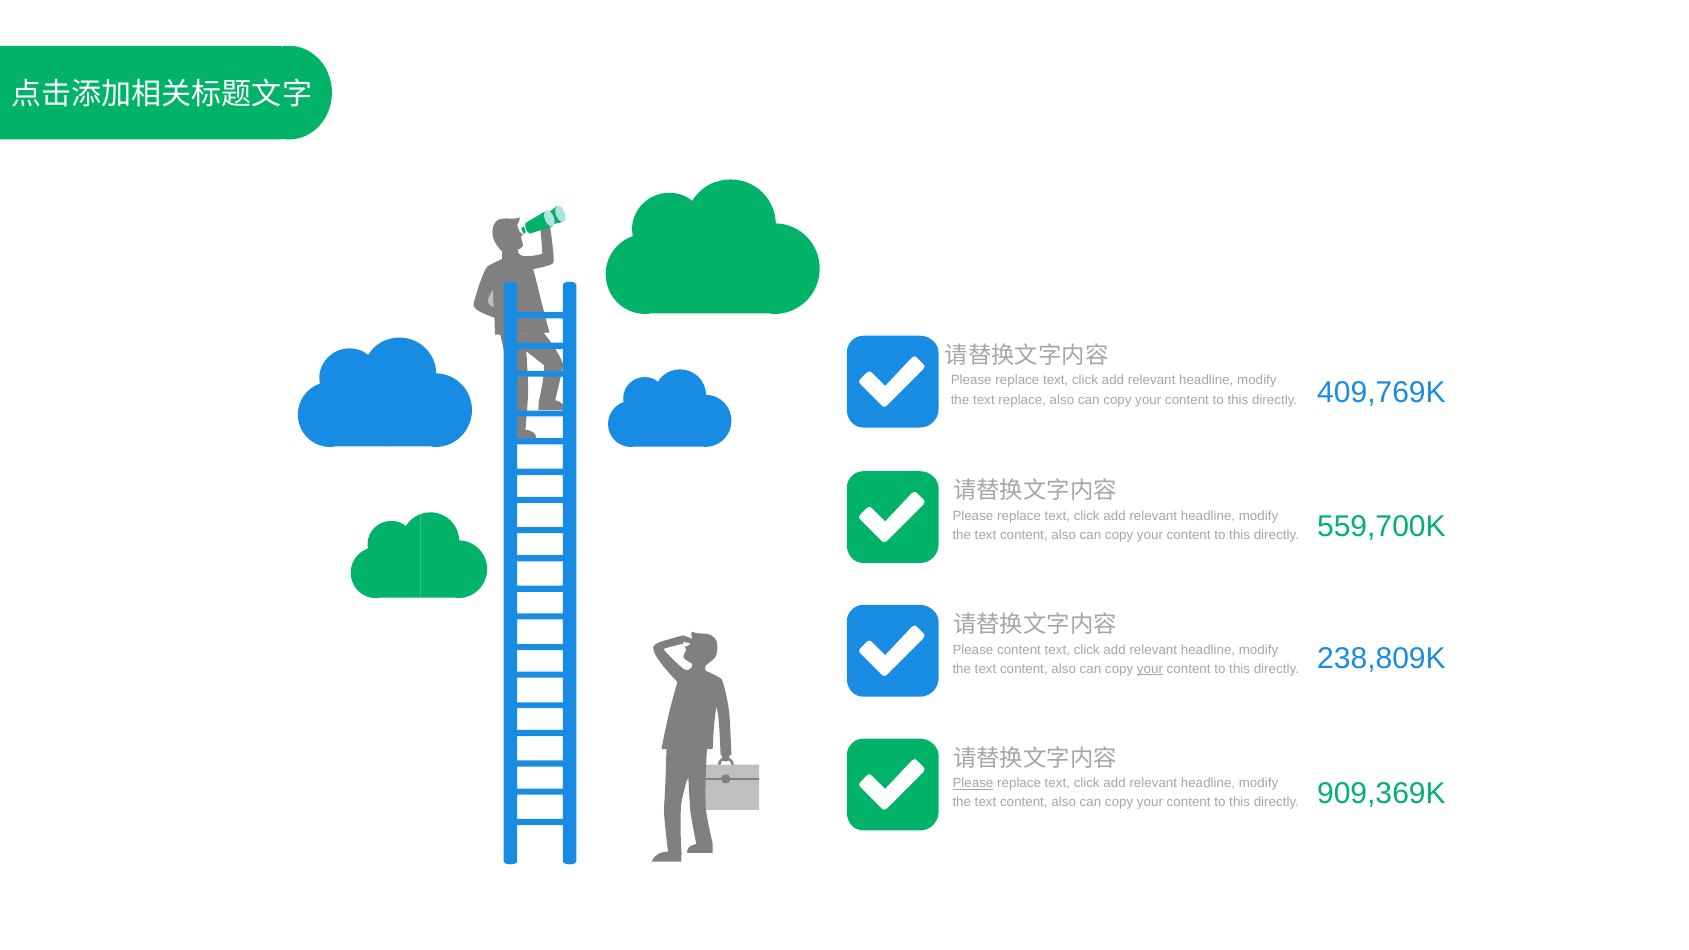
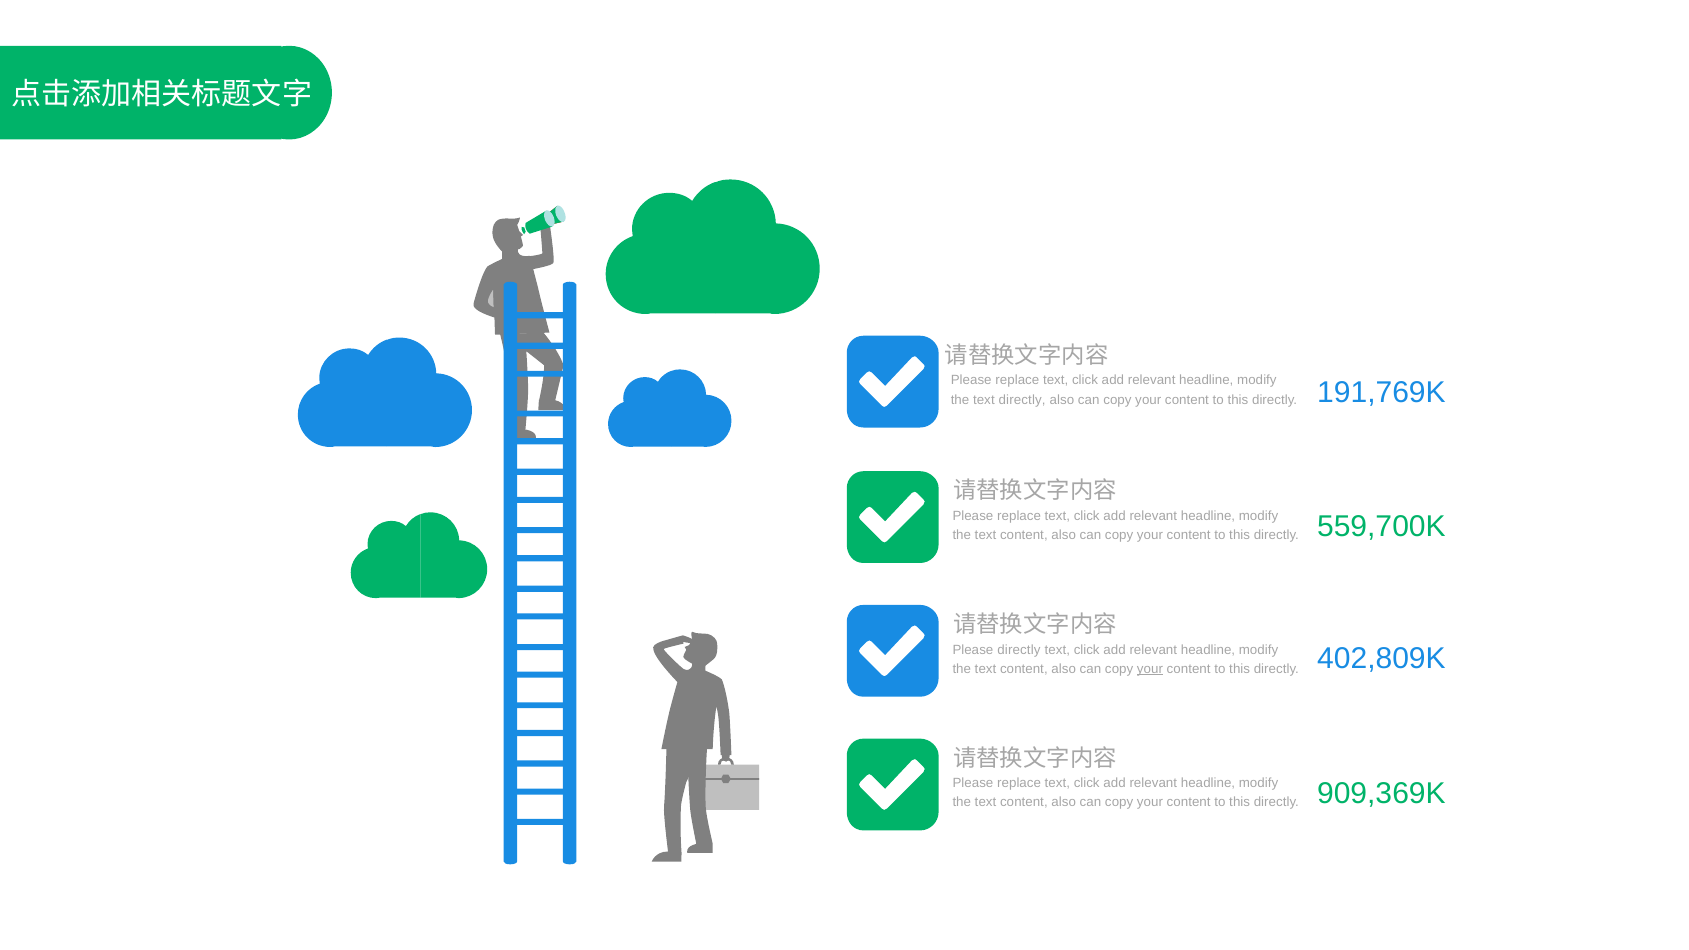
text replace: replace -> directly (1022, 400)
409,769K: 409,769K -> 191,769K (1381, 393)
Please content: content -> directly (1019, 650)
238,809K: 238,809K -> 402,809K (1381, 658)
Please underline: present -> none (973, 783)
